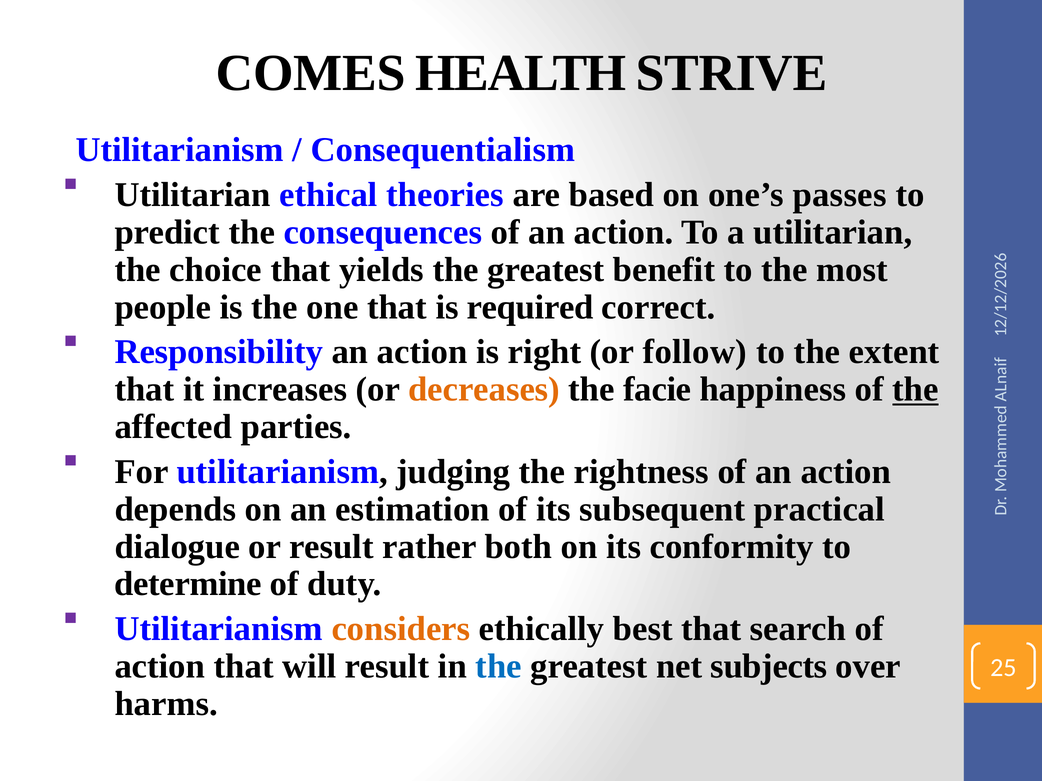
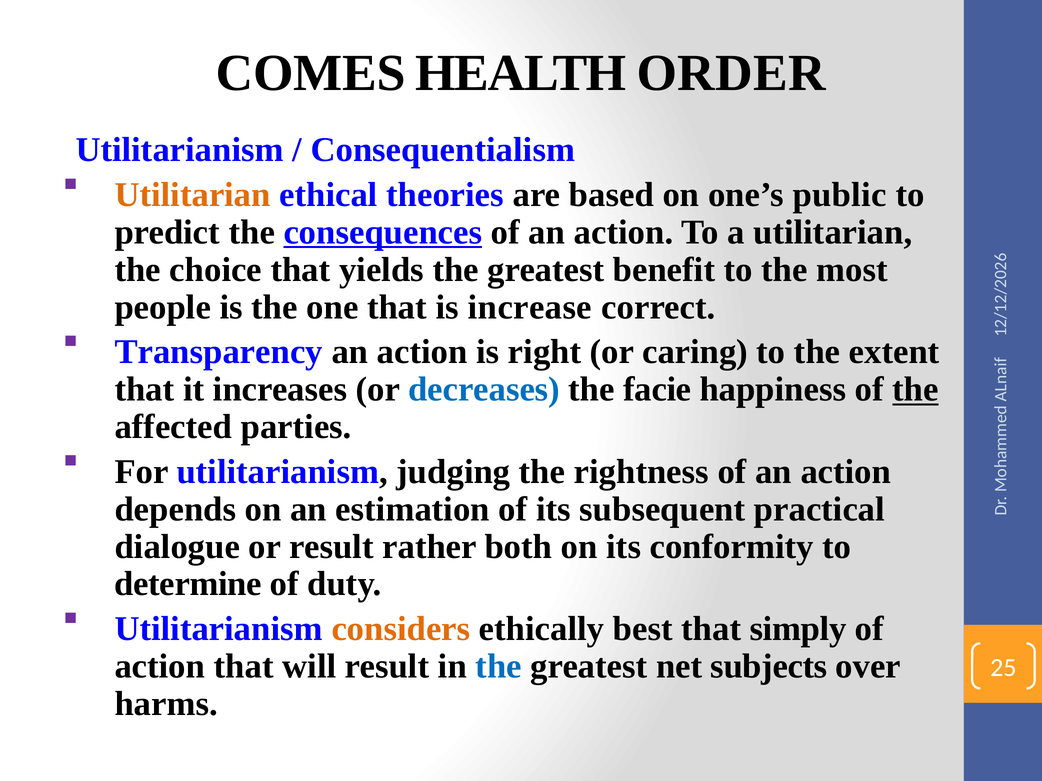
STRIVE: STRIVE -> ORDER (731, 73)
Utilitarian colour: black -> orange (193, 195)
passes: passes -> public (840, 195)
consequences underline: none -> present (383, 232)
required: required -> increase (530, 307)
Responsibility: Responsibility -> Transparency (219, 352)
follow: follow -> caring (695, 352)
decreases colour: orange -> blue (484, 390)
search: search -> simply (798, 629)
